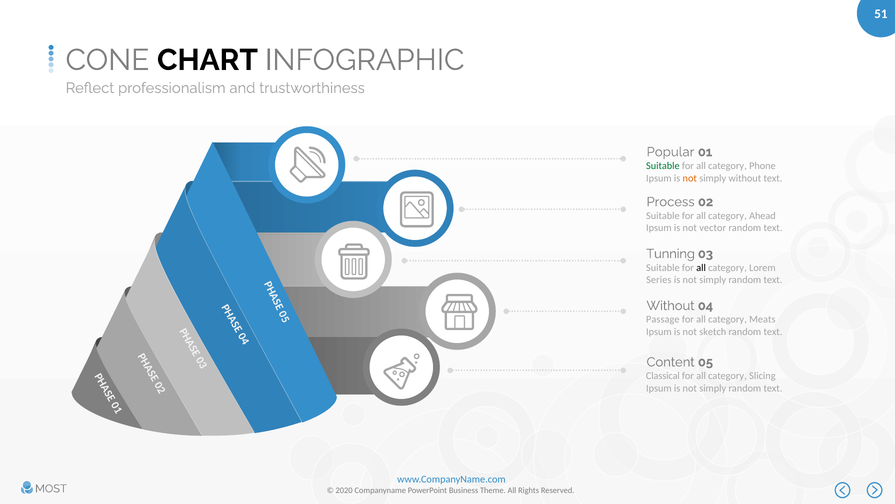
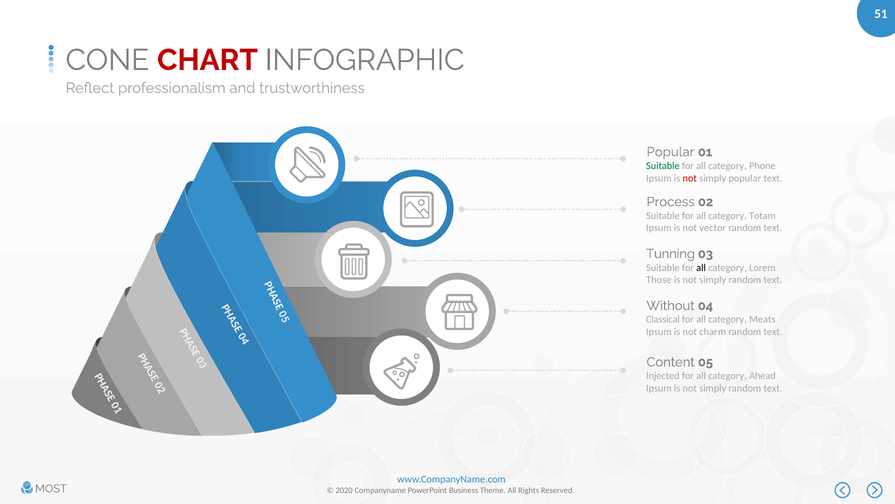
CHART colour: black -> red (207, 60)
not colour: orange -> red (690, 178)
simply without: without -> popular (745, 178)
Ahead: Ahead -> Totam (762, 216)
Series: Series -> Those (659, 280)
Passage: Passage -> Classical (663, 319)
sketch: sketch -> charm (713, 332)
Classical: Classical -> Injected (663, 376)
Slicing: Slicing -> Ahead (762, 376)
